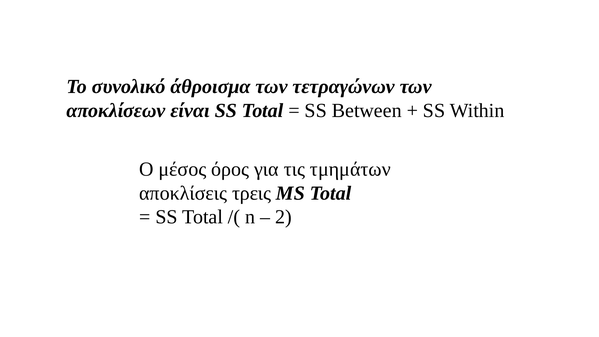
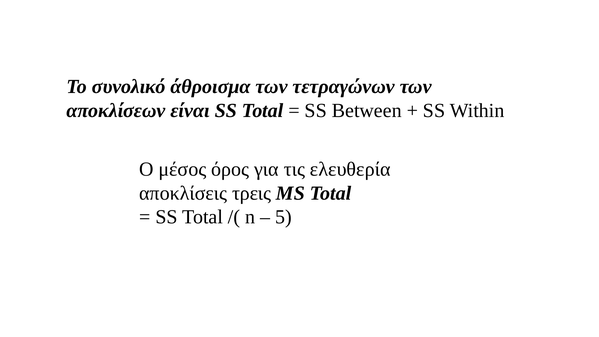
τμημάτων: τμημάτων -> ελευθερία (350, 169)
2: 2 -> 5 (283, 217)
